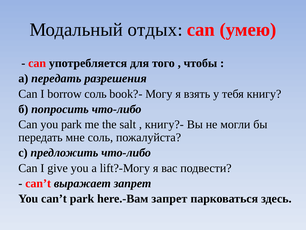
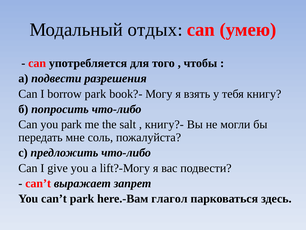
а передать: передать -> подвести (56, 78)
borrow соль: соль -> park (95, 94)
here.-Вам запрет: запрет -> глагол (169, 198)
